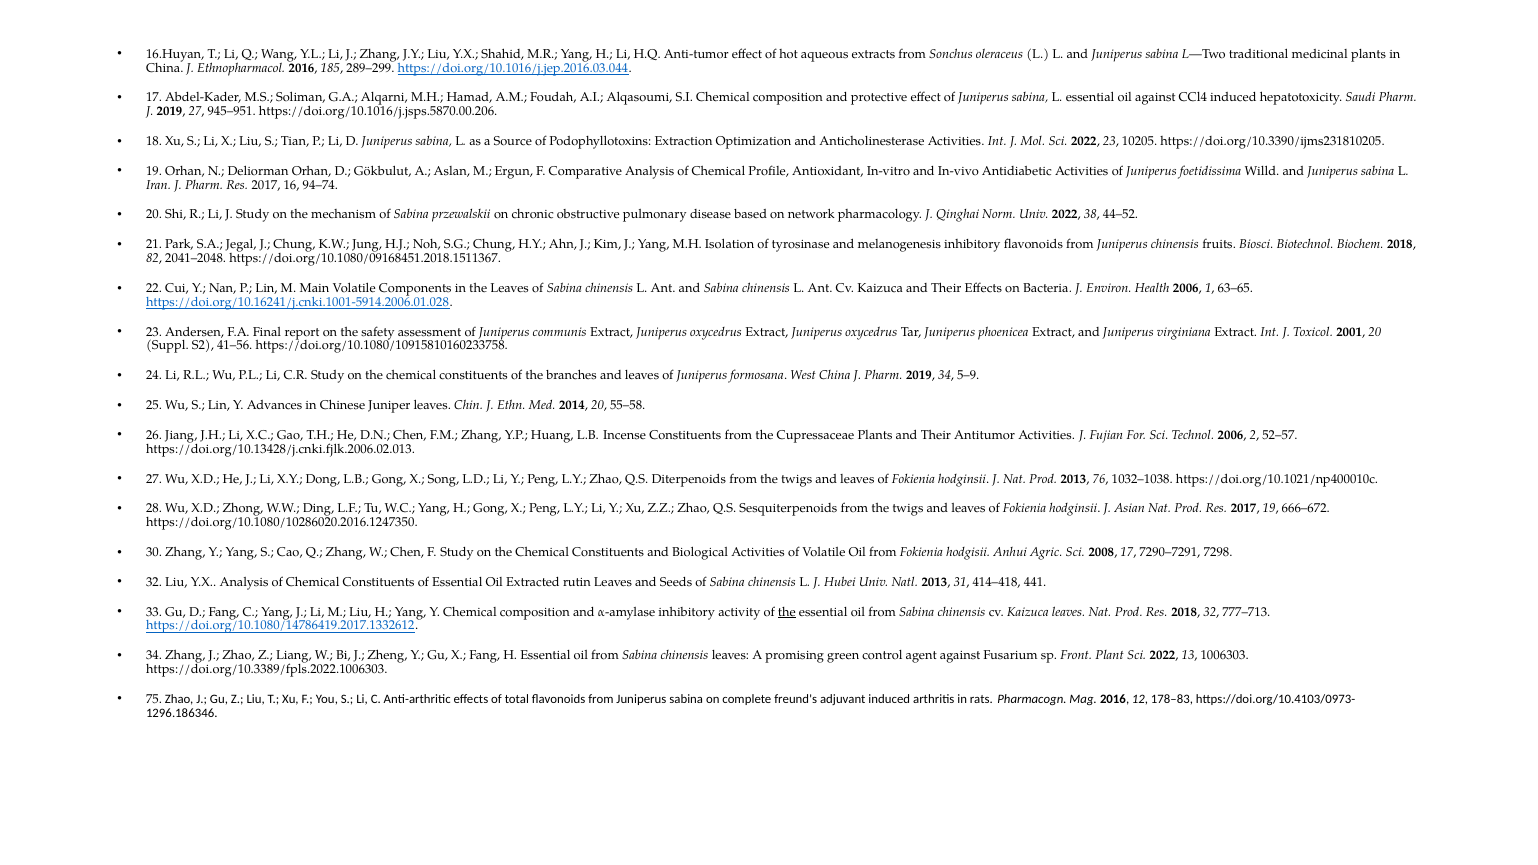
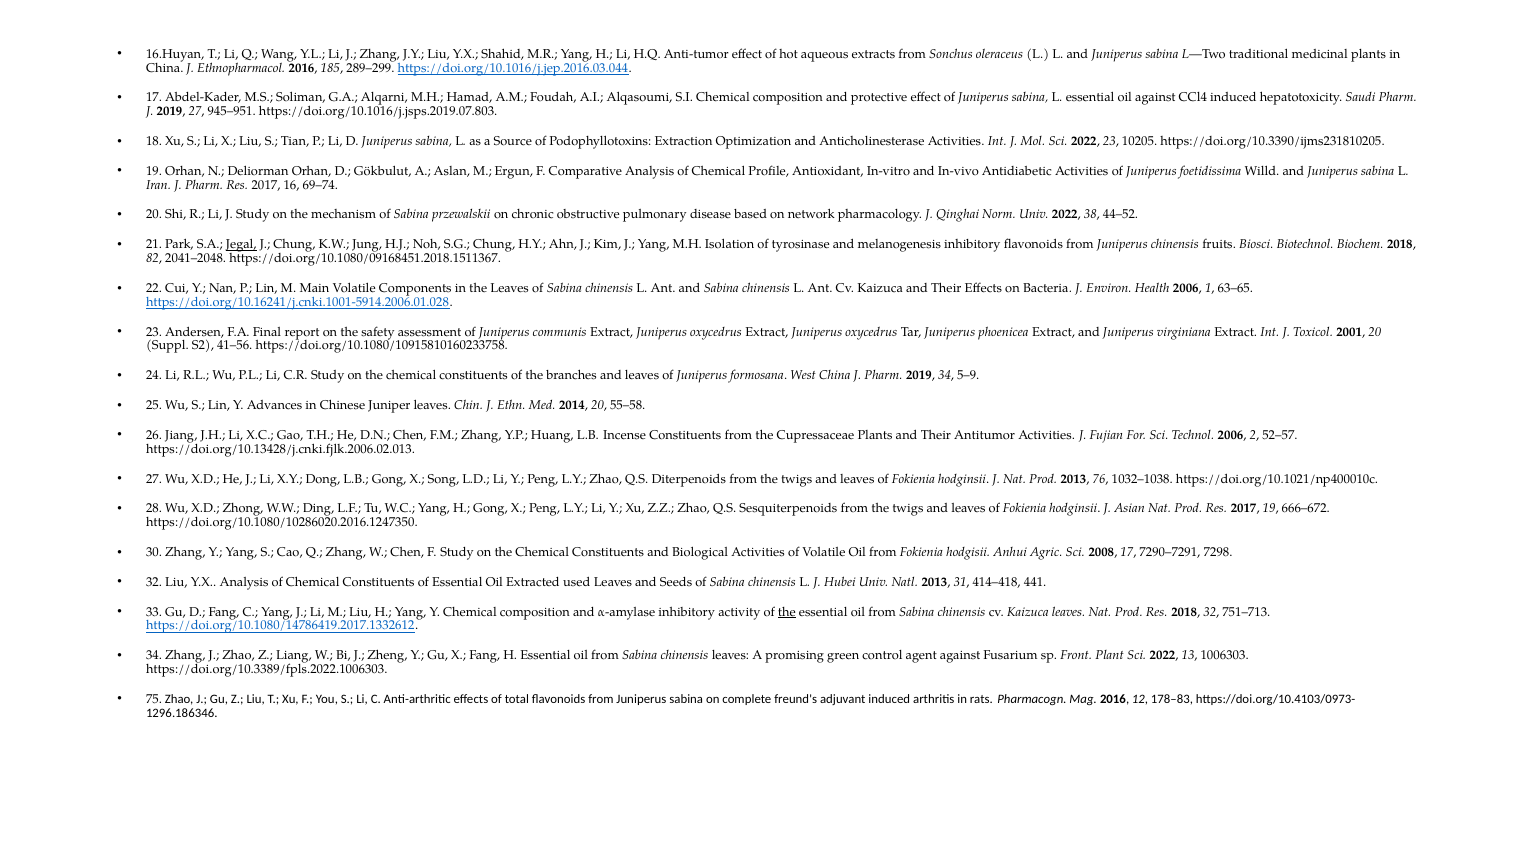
https://doi.org/10.1016/j.jsps.5870.00.206: https://doi.org/10.1016/j.jsps.5870.00.206 -> https://doi.org/10.1016/j.jsps.2019.07.803 (378, 111)
94–74: 94–74 -> 69–74 (320, 185)
Jegal underline: none -> present (241, 245)
rutin: rutin -> used (577, 582)
777–713: 777–713 -> 751–713 (1246, 612)
